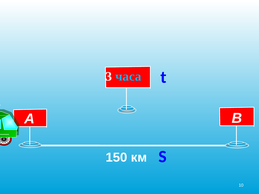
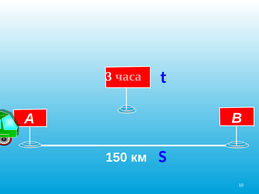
часа colour: light blue -> pink (128, 76)
